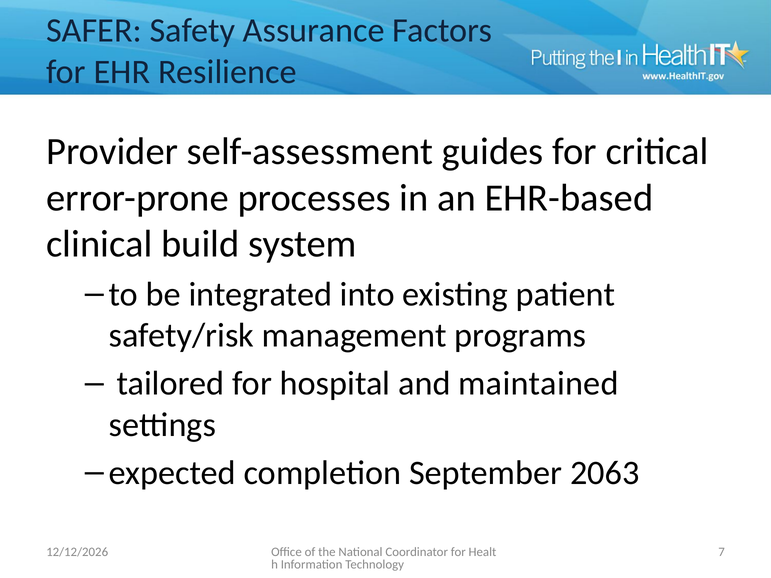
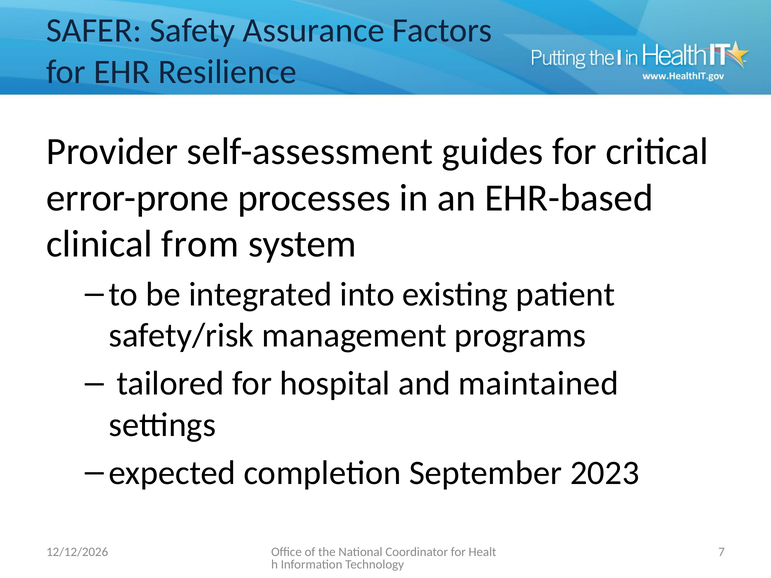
build: build -> from (200, 244)
2063: 2063 -> 2023 (605, 473)
